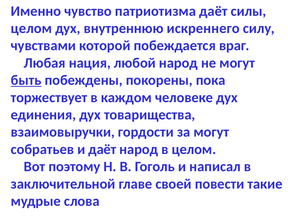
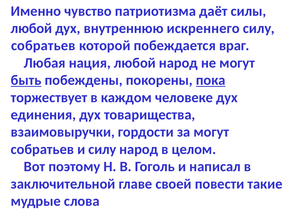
целом: целом -> любой (31, 28)
чувствами: чувствами -> собратьев (43, 46)
пока underline: none -> present (211, 80)
и даёт: даёт -> силу (102, 149)
